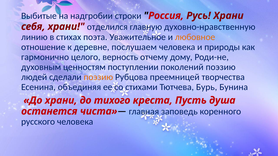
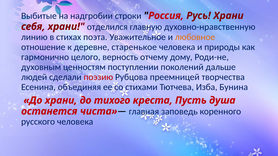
послушаем: послушаем -> старенькое (134, 47)
поколений поэзию: поэзию -> дальше (221, 67)
поэзию colour: orange -> red (98, 77)
Бурь: Бурь -> Изба (207, 87)
